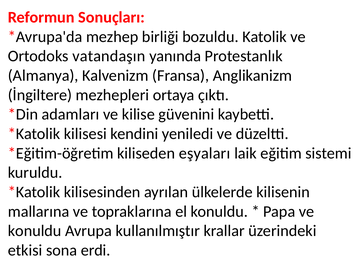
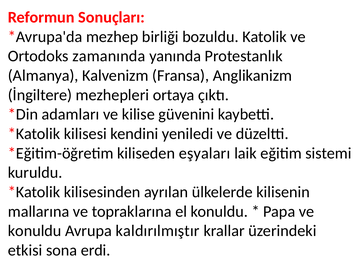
vatandaşın: vatandaşın -> zamanında (109, 56)
kullanılmıştır: kullanılmıştır -> kaldırılmıştır (158, 231)
